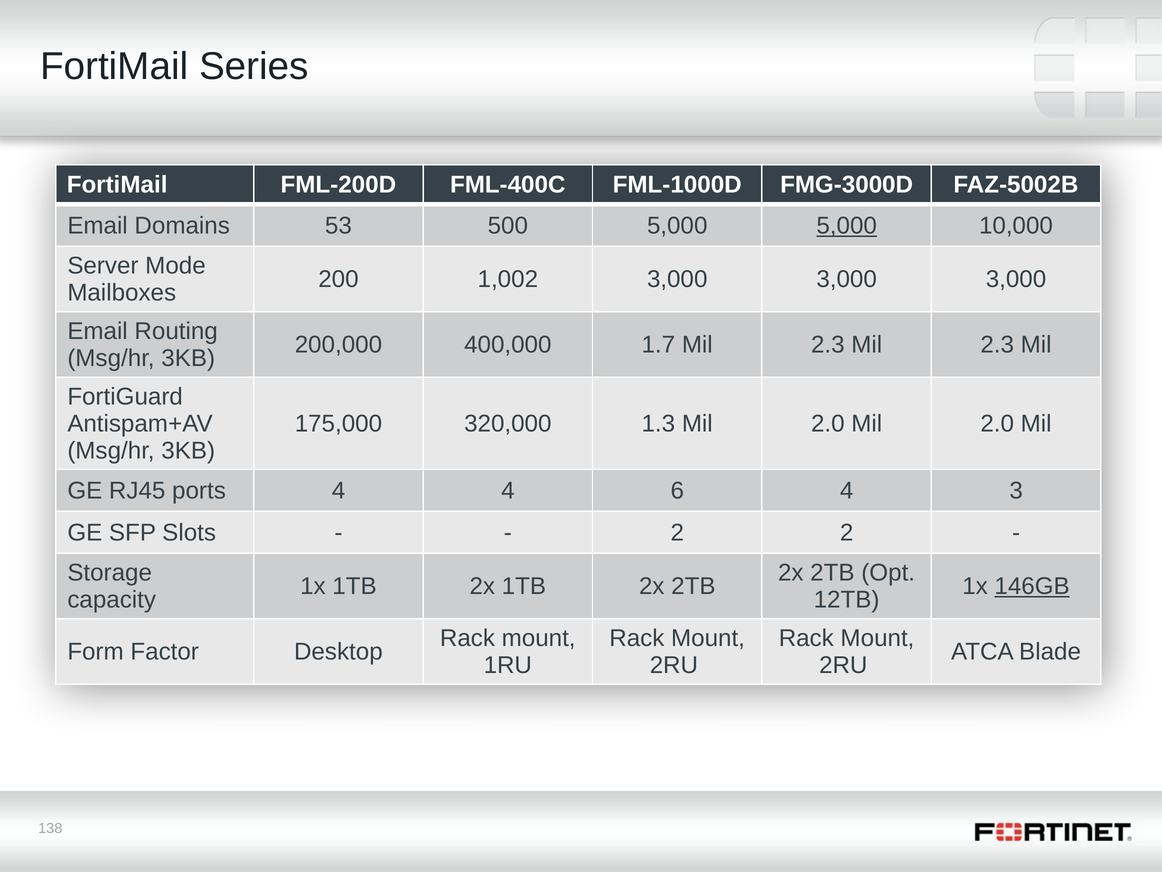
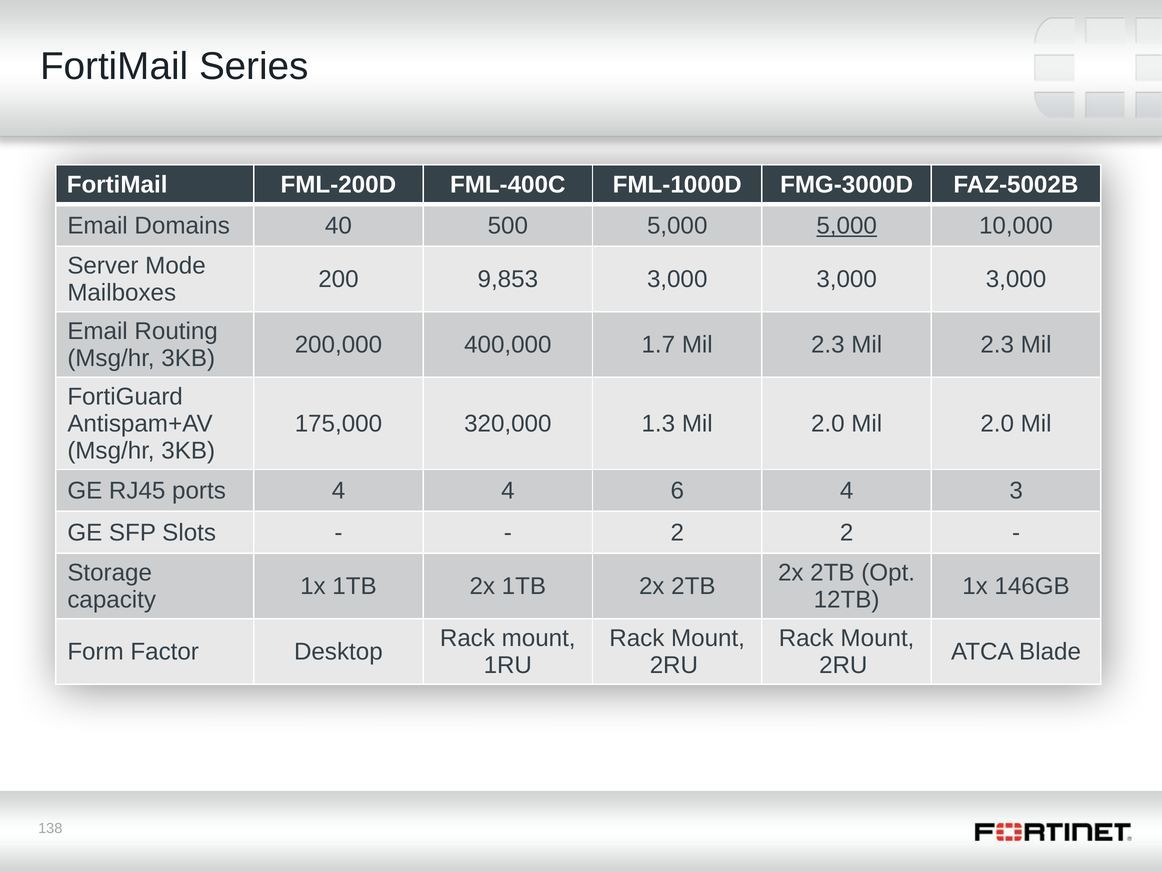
53: 53 -> 40 (338, 226)
1,002: 1,002 -> 9,853 (508, 279)
146GB underline: present -> none (1032, 586)
